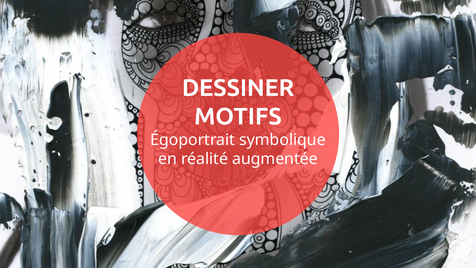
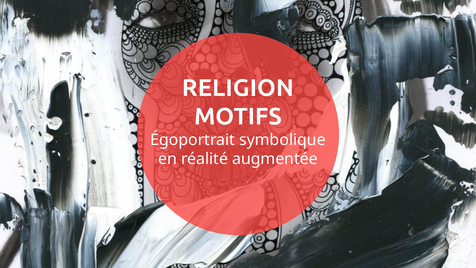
DESSINER: DESSINER -> RELIGION (238, 88)
